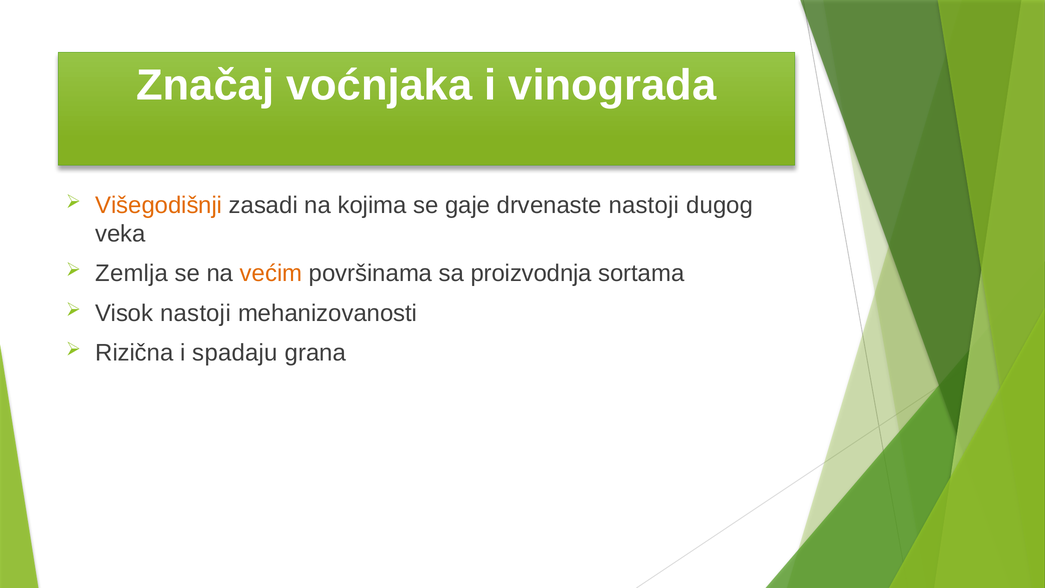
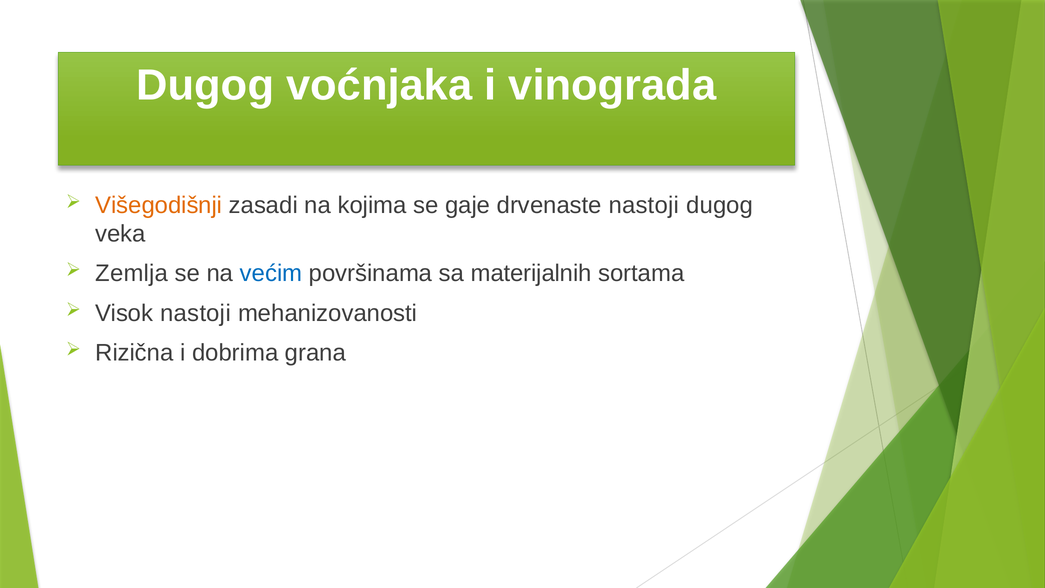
Značaj: Značaj -> Dugog (205, 85)
većim colour: orange -> blue (271, 273)
proizvodnja: proizvodnja -> materijalnih (531, 273)
spadaju: spadaju -> dobrima (235, 353)
